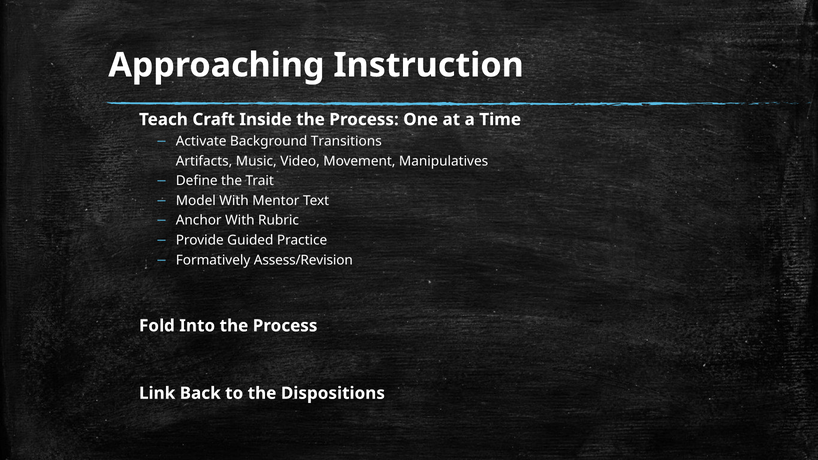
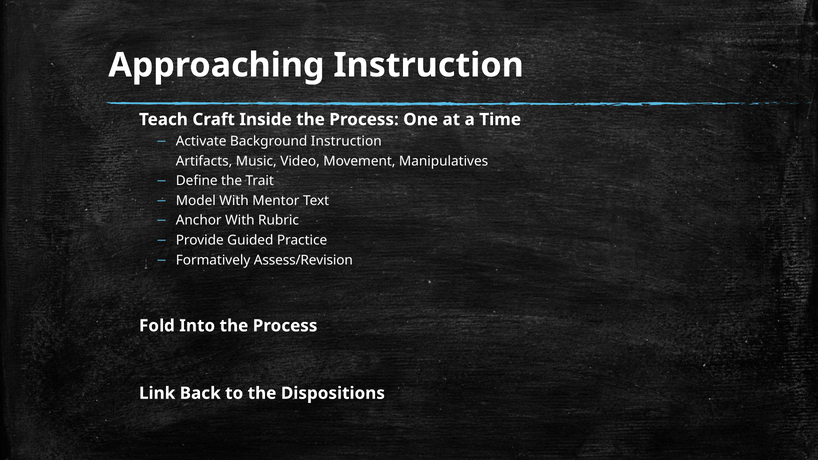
Background Transitions: Transitions -> Instruction (346, 141)
